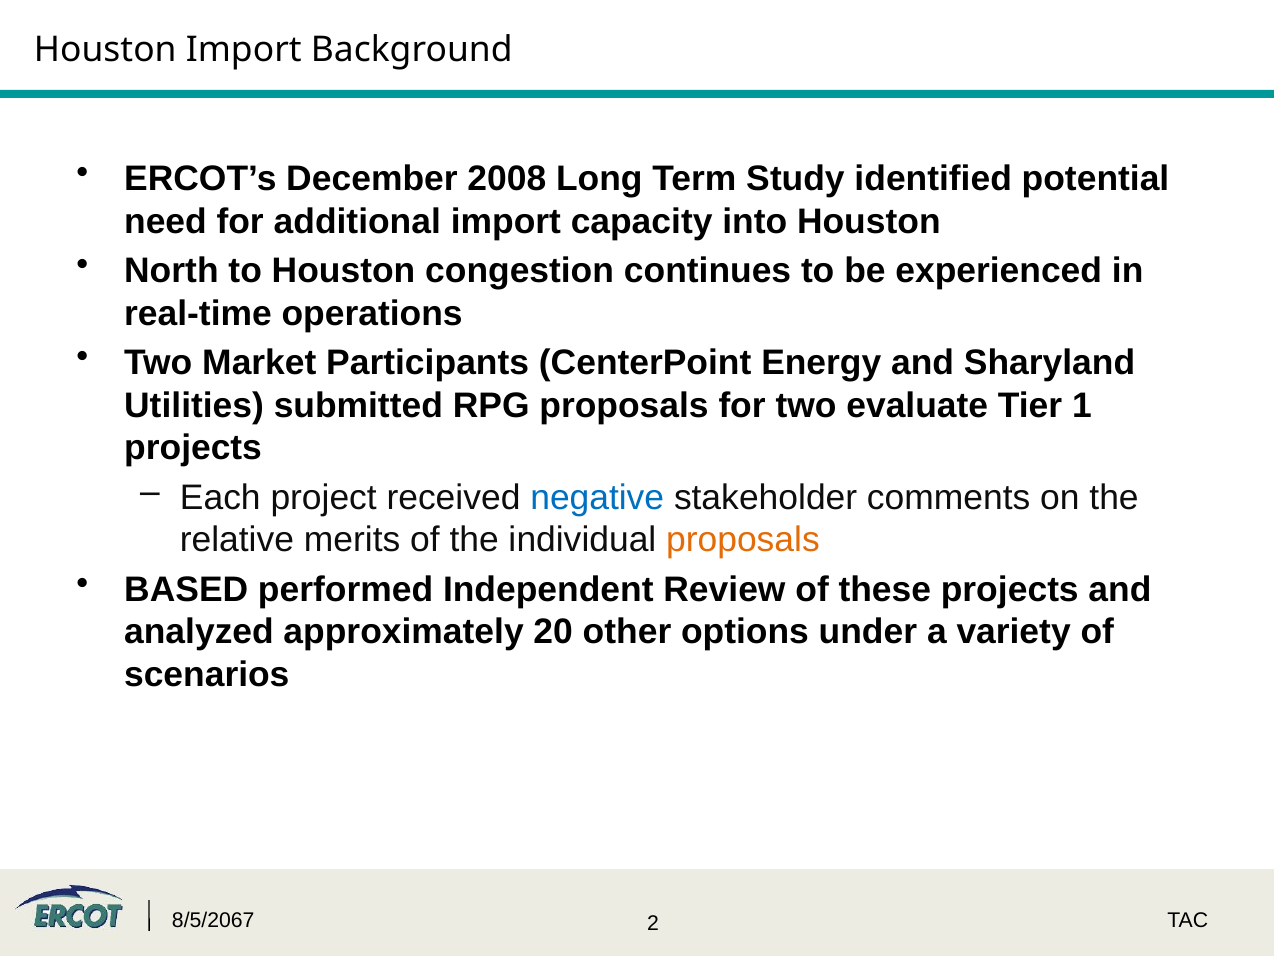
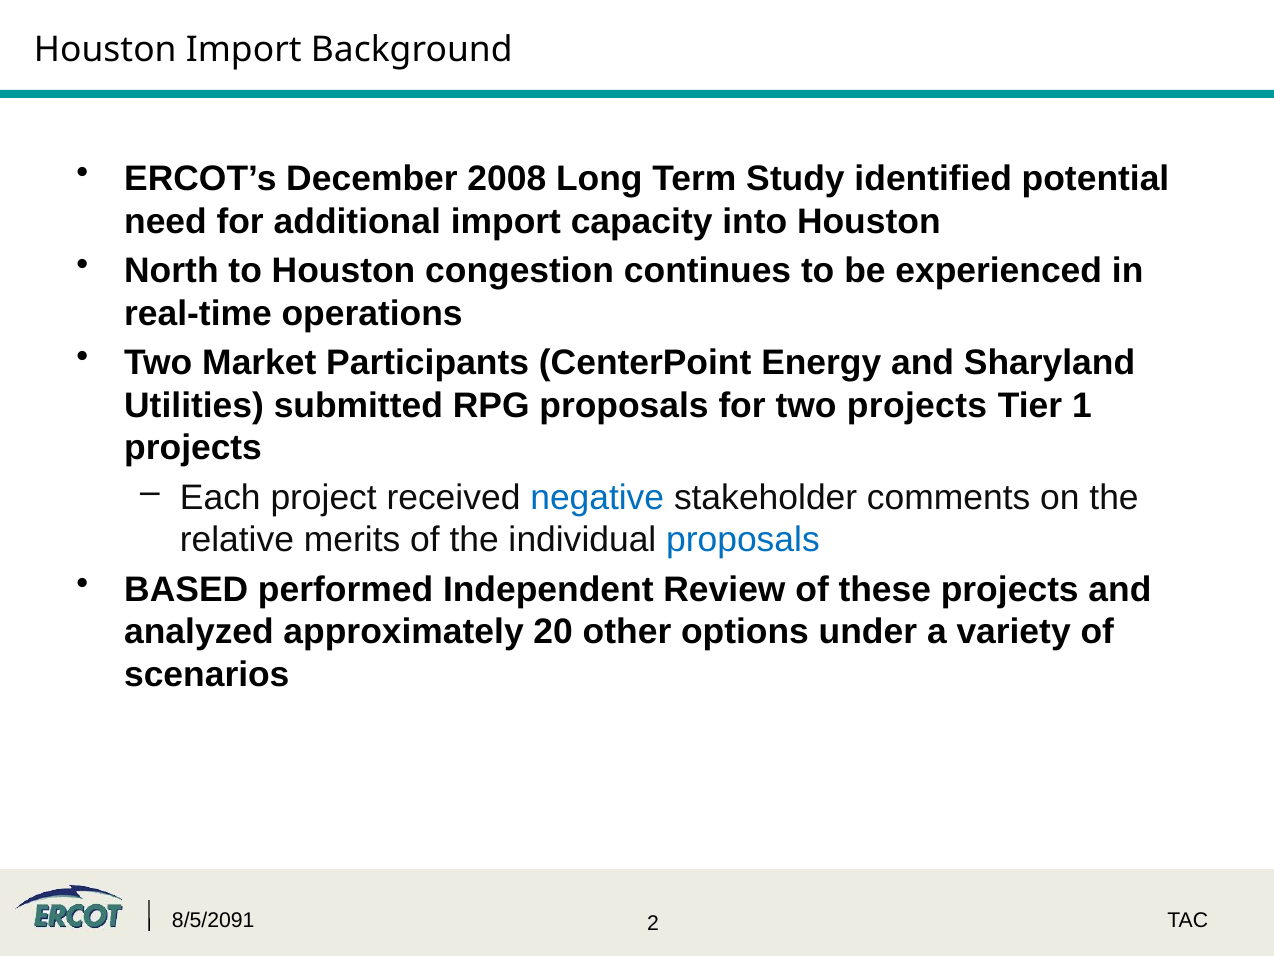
two evaluate: evaluate -> projects (917, 405)
proposals colour: orange -> blue (743, 540)
8/5/2067: 8/5/2067 -> 8/5/2091 (213, 920)
